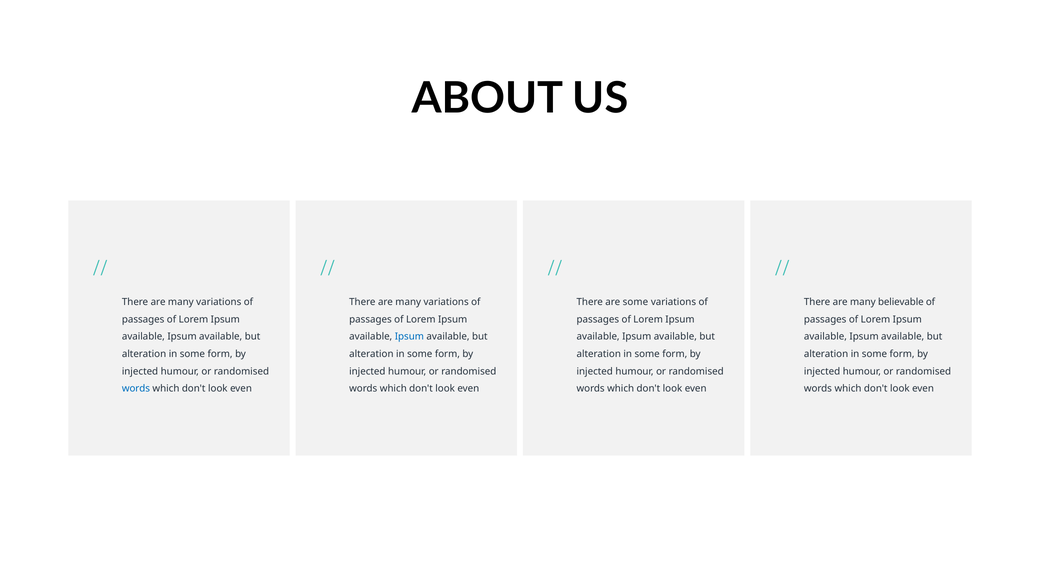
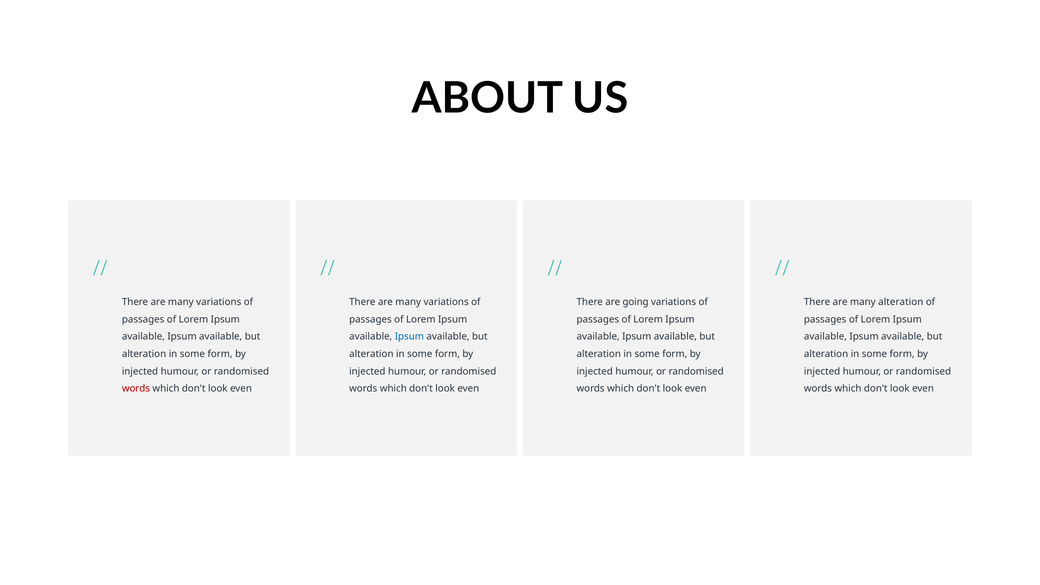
are some: some -> going (636, 302)
many believable: believable -> alteration (901, 302)
words colour: blue -> red (136, 389)
